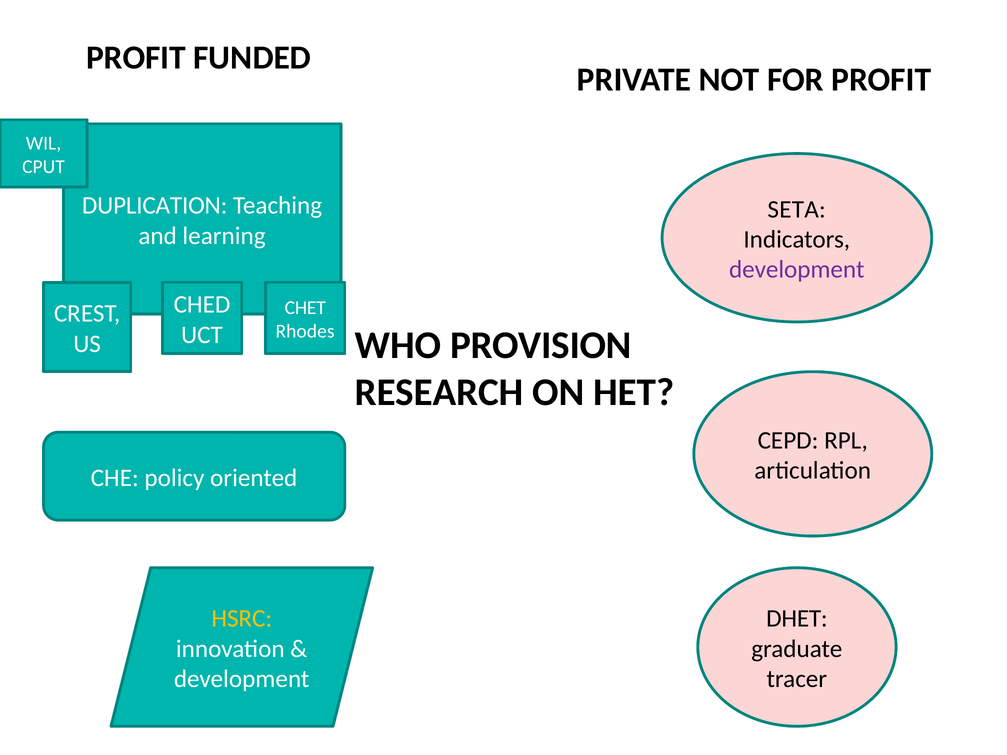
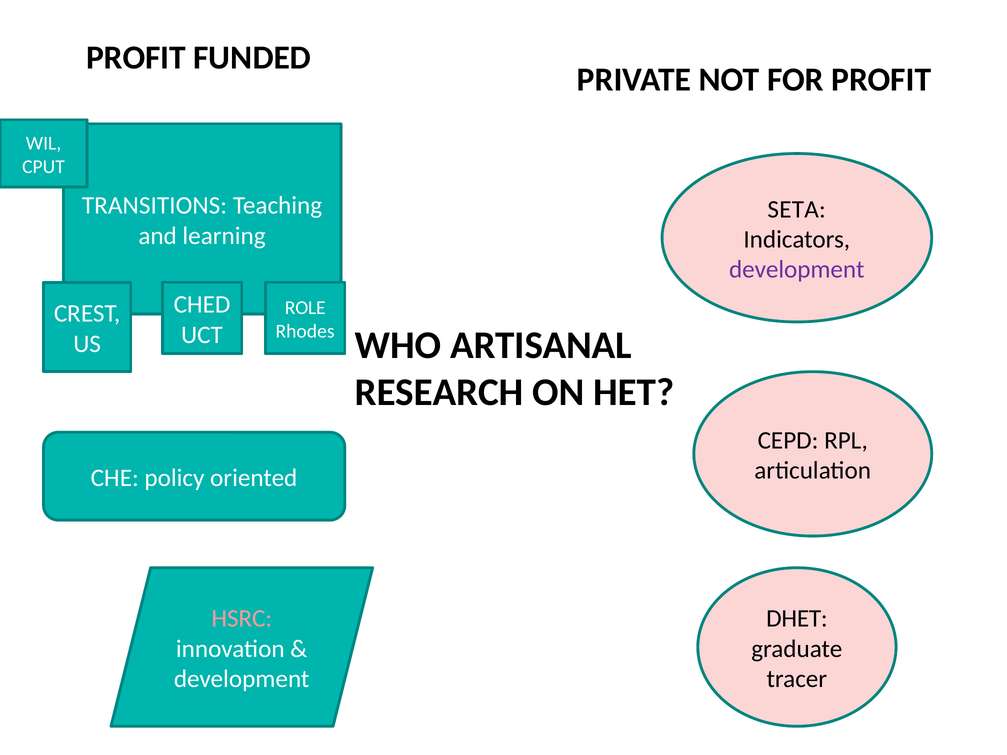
DUPLICATION: DUPLICATION -> TRANSITIONS (154, 206)
CHET: CHET -> ROLE (305, 308)
PROVISION: PROVISION -> ARTISANAL (541, 345)
HSRC colour: yellow -> pink (242, 619)
